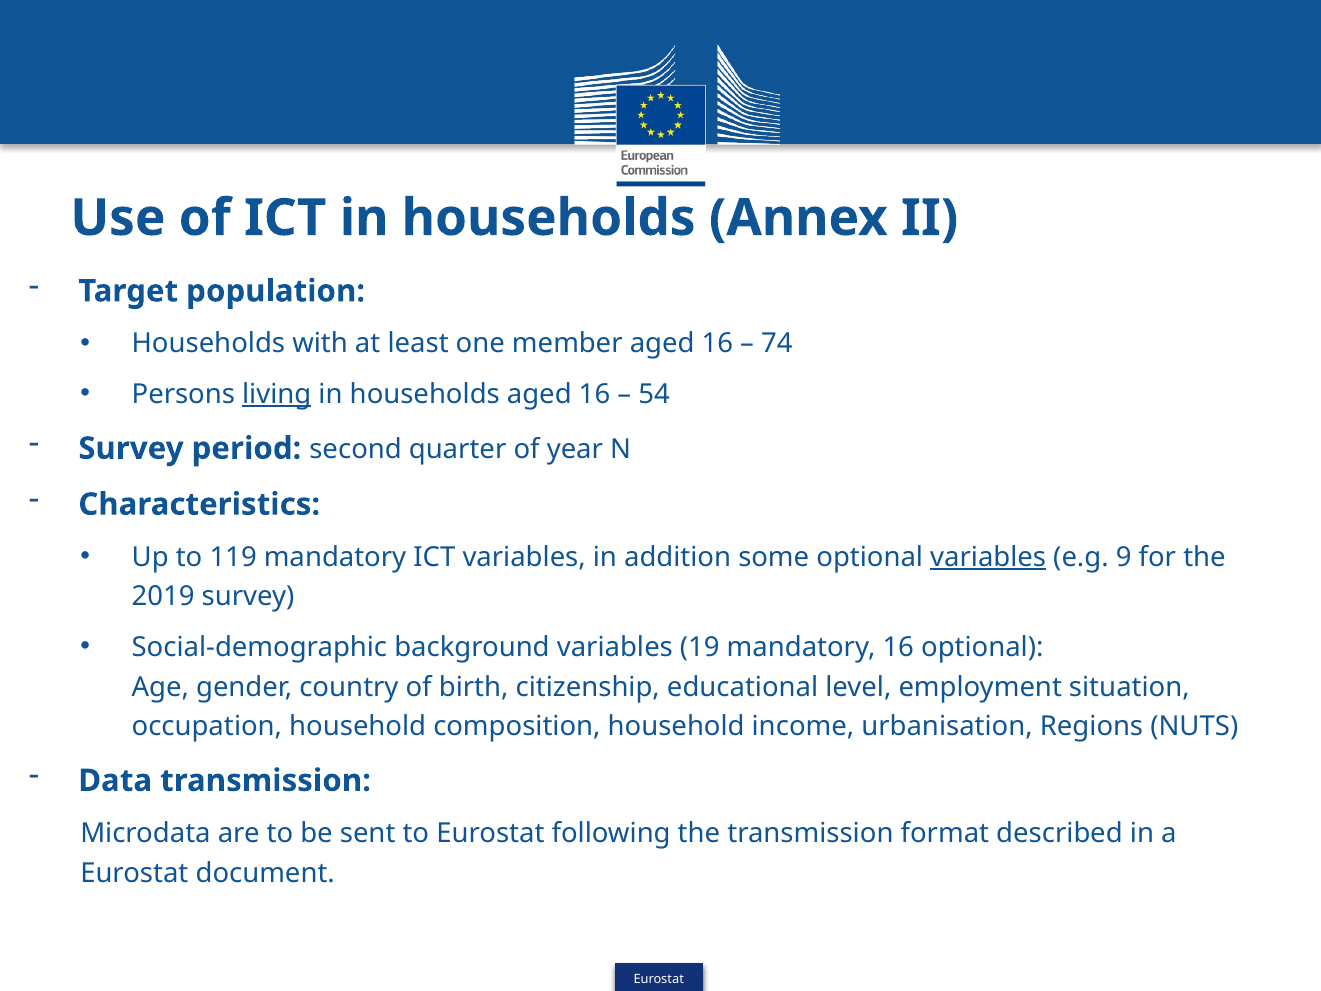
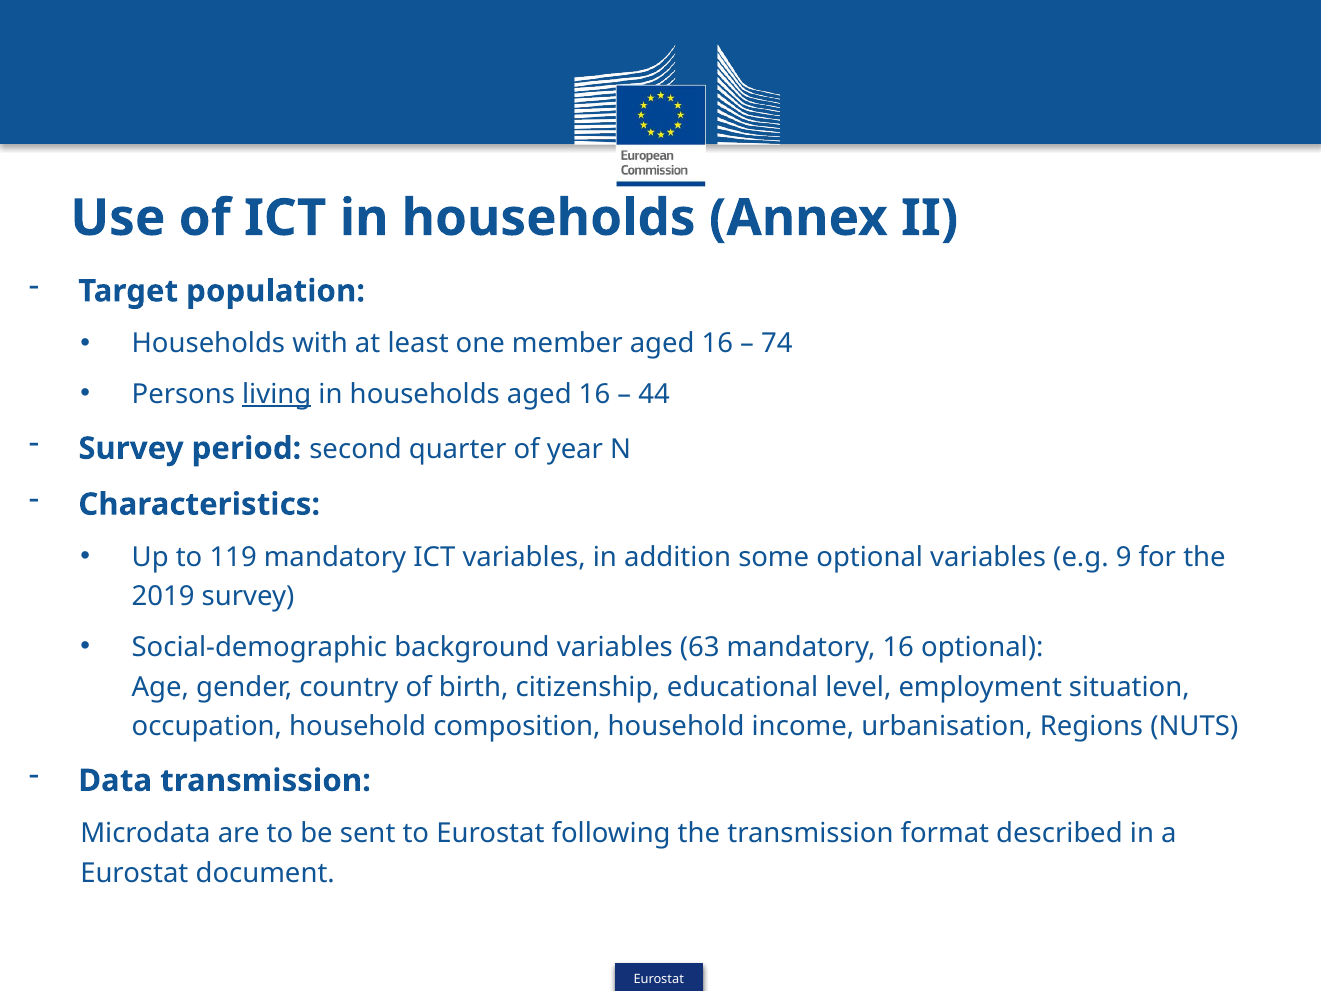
54: 54 -> 44 (654, 394)
variables underline: present -> none (988, 557)
19: 19 -> 63 (700, 647)
